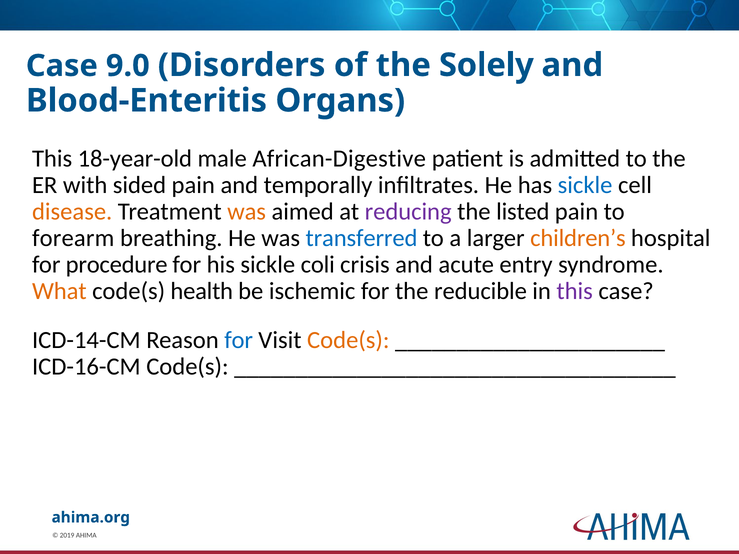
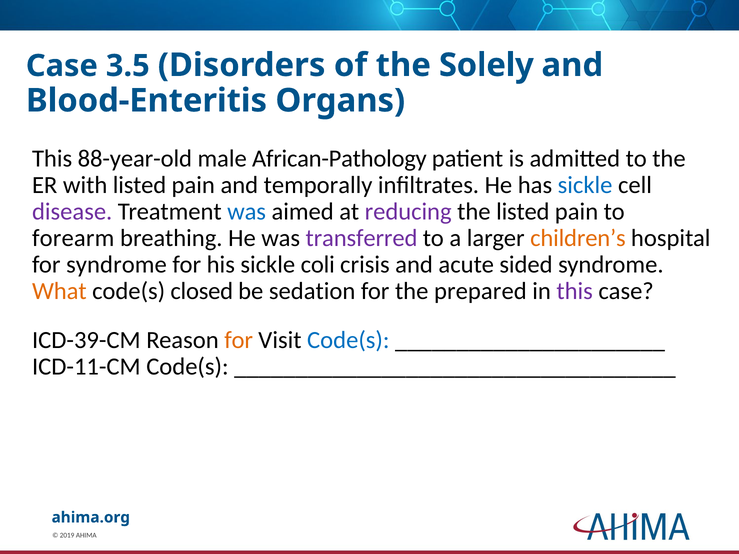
9.0: 9.0 -> 3.5 (128, 66)
18-year-old: 18-year-old -> 88-year-old (135, 158)
African-Digestive: African-Digestive -> African-Pathology (339, 158)
with sided: sided -> listed (140, 185)
disease colour: orange -> purple (72, 212)
was colour: orange -> blue (247, 212)
transferred colour: blue -> purple (362, 238)
for procedure: procedure -> syndrome (117, 265)
entry: entry -> sided (526, 265)
health: health -> closed (202, 291)
ischemic: ischemic -> sedation (312, 291)
reducible: reducible -> prepared (480, 291)
ICD-14-CM: ICD-14-CM -> ICD-39-CM (86, 340)
for colour: blue -> orange (239, 340)
Code(s colour: orange -> blue (348, 340)
ICD-16-CM: ICD-16-CM -> ICD-11-CM (86, 367)
